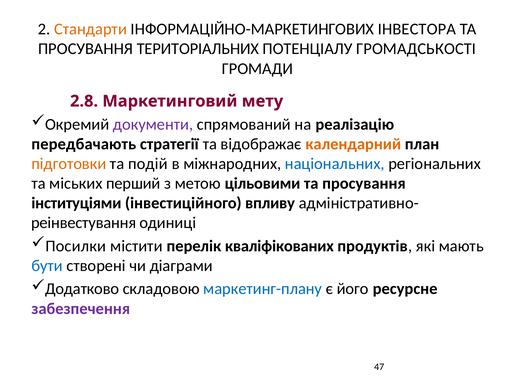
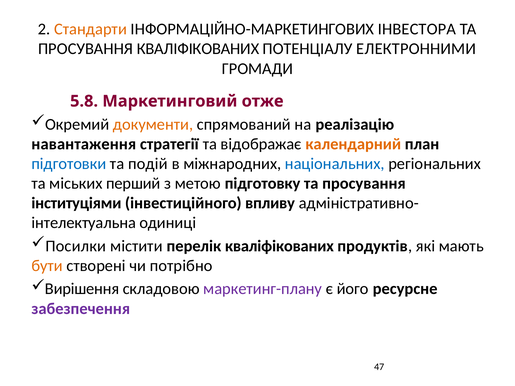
ПРОСУВАННЯ ТЕРИТОРІАЛЬНИХ: ТЕРИТОРІАЛЬНИХ -> КВАЛІФІКОВАНИХ (198, 49)
ГРОМАДСЬКОСТІ: ГРОМАДСЬКОСТІ -> ЕЛЕКТРОННИМИ (416, 49)
2.8: 2.8 -> 5.8 (84, 101)
мету: мету -> отже (263, 101)
документи colour: purple -> orange (153, 124)
передбачають: передбачають -> навантаження (84, 144)
підготовки colour: orange -> blue (69, 164)
цільовими: цільовими -> підготовку (262, 184)
реінвестування: реінвестування -> інтелектуальна (84, 223)
бути colour: blue -> orange (47, 266)
діаграми: діаграми -> потрібно (181, 266)
Додатково: Додатково -> Вирішення (82, 289)
маркетинг-плану colour: blue -> purple (263, 289)
